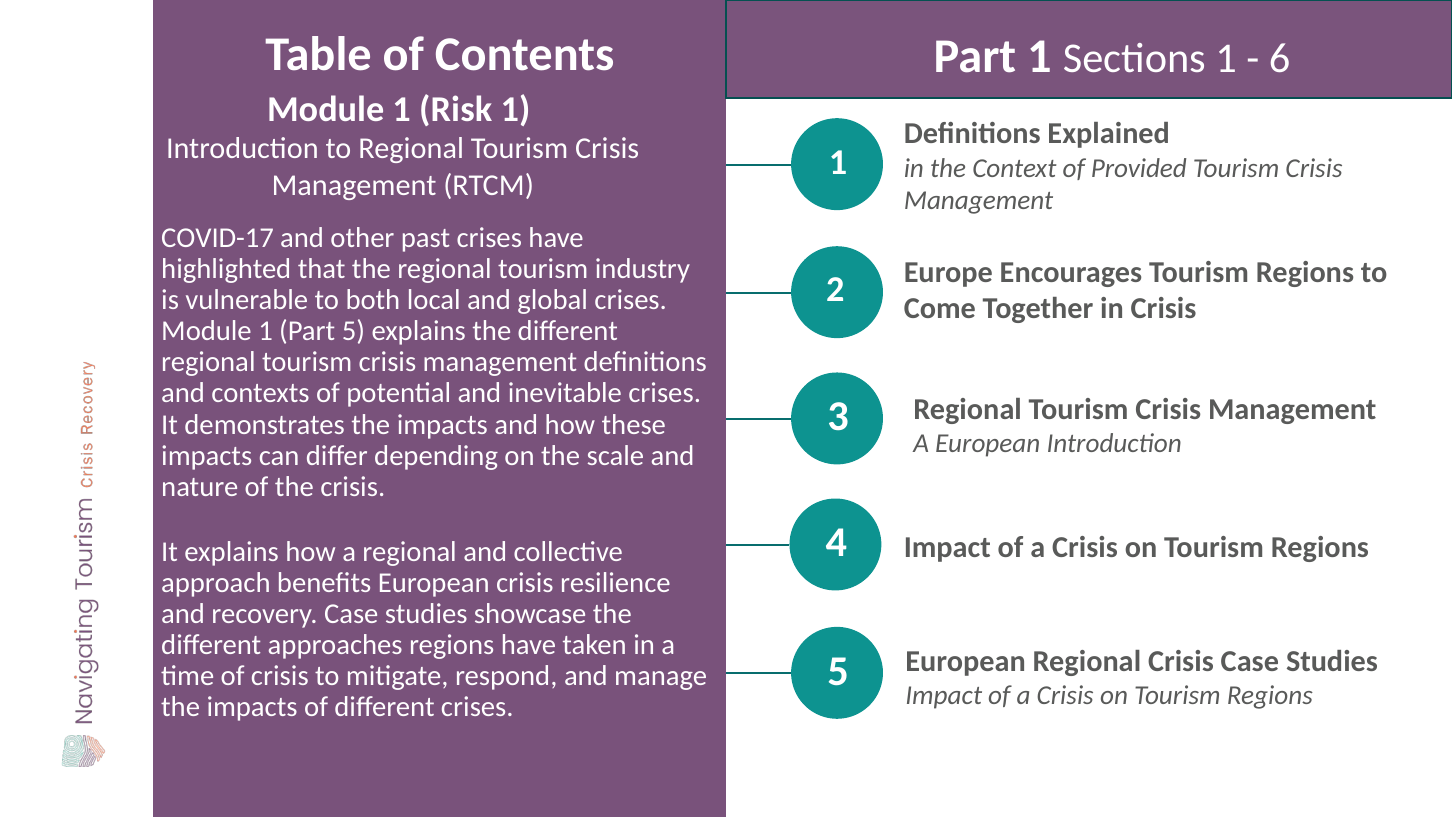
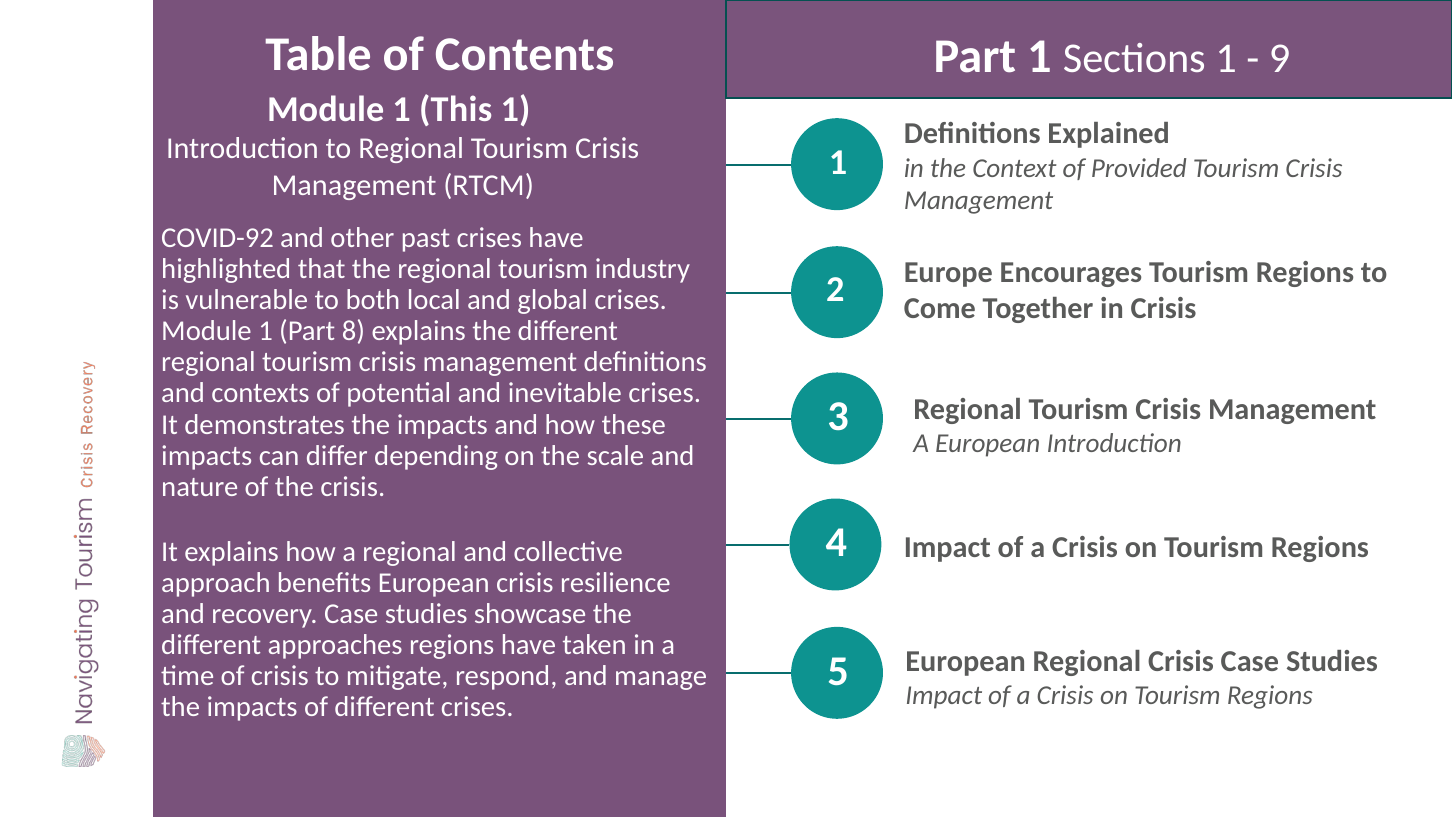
6: 6 -> 9 (1280, 58)
Risk: Risk -> This (456, 109)
COVID-17: COVID-17 -> COVID-92 (218, 238)
Part 5: 5 -> 8 (353, 331)
